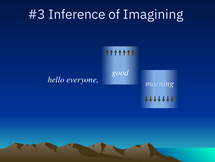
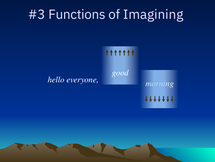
Inference: Inference -> Functions (77, 14)
